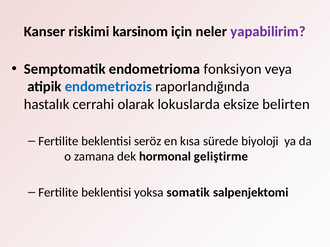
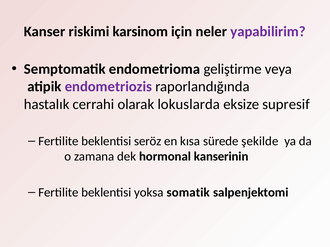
fonksiyon: fonksiyon -> geliştirme (233, 69)
endometriozis colour: blue -> purple (108, 87)
belirten: belirten -> supresif (286, 104)
biyoloji: biyoloji -> şekilde (260, 141)
geliştirme: geliştirme -> kanserinin (221, 157)
